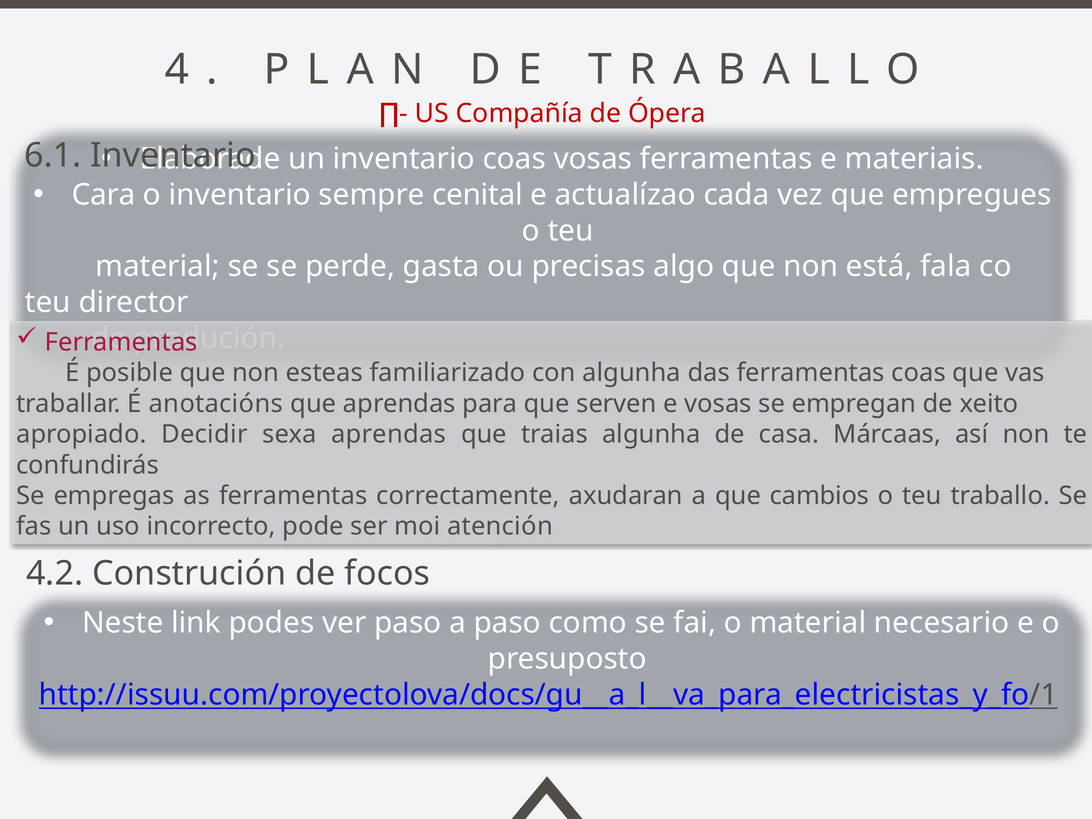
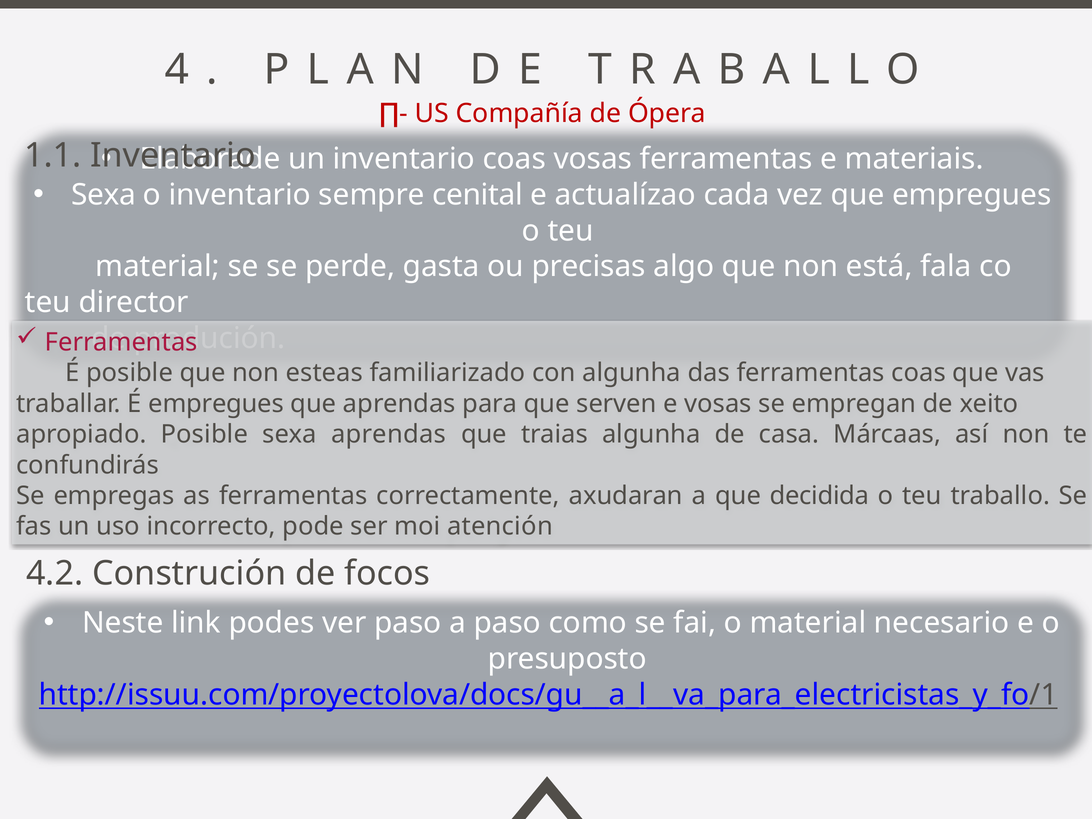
6.1: 6.1 -> 1.1 (53, 156)
Cara: Cara -> Sexa (104, 195)
É anotacións: anotacións -> empregues (216, 404)
apropiado Decidir: Decidir -> Posible (204, 434)
cambios: cambios -> decidida (819, 496)
